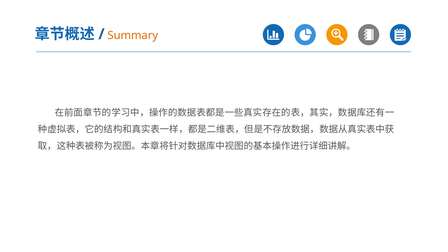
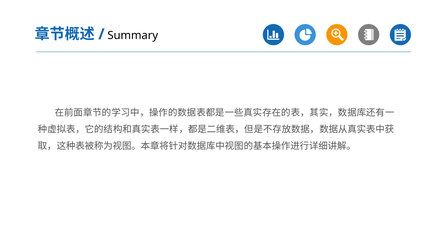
Summary colour: orange -> black (133, 35)
